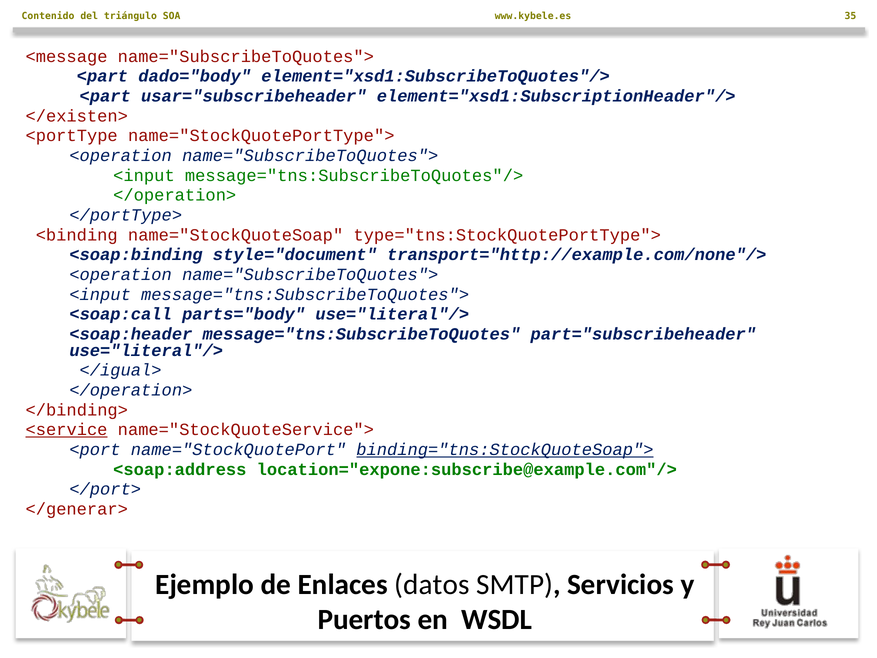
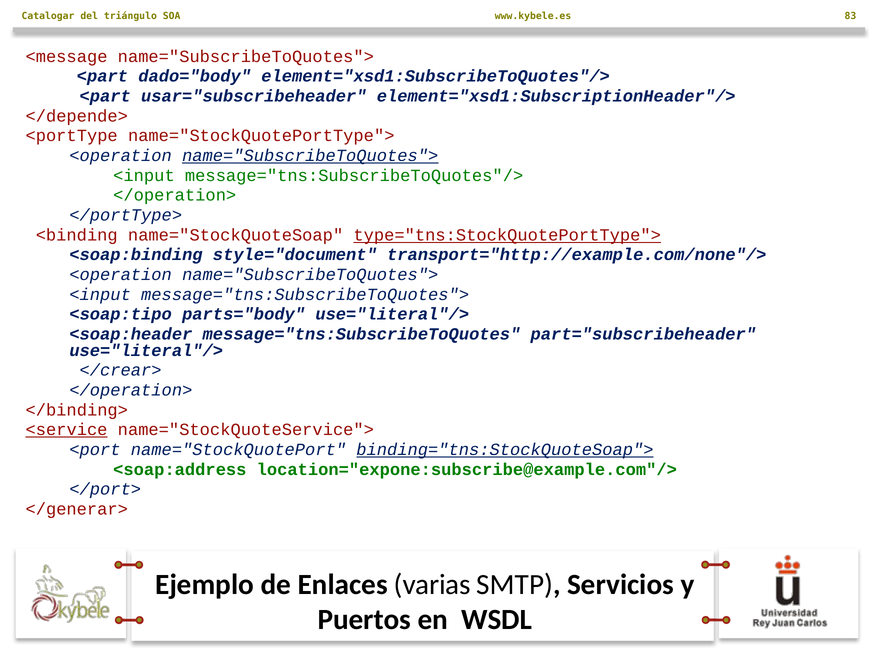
Contenido: Contenido -> Catalogar (48, 16)
35: 35 -> 83 (850, 16)
</existen>: </existen> -> </depende> (77, 116)
name="SubscribeToQuotes"> underline: none -> present (310, 156)
type="tns:StockQuotePortType"> underline: none -> present (507, 235)
<soap:call: <soap:call -> <soap:tipo (121, 314)
</igual>: </igual> -> </crear> (121, 370)
datos: datos -> varias (432, 584)
